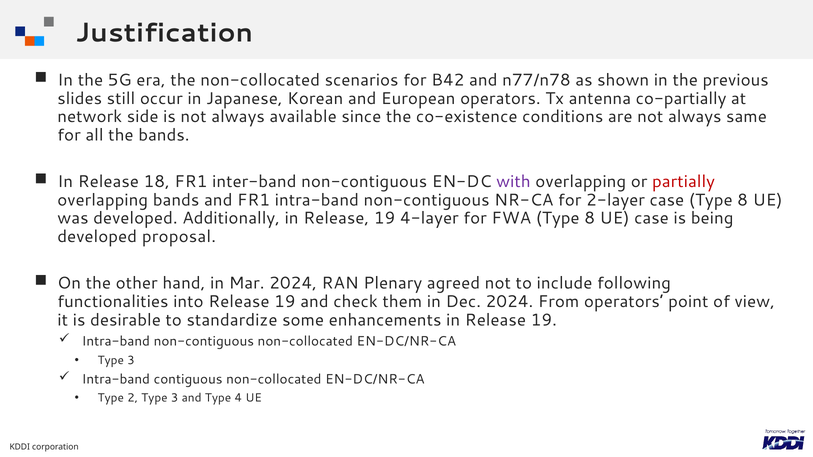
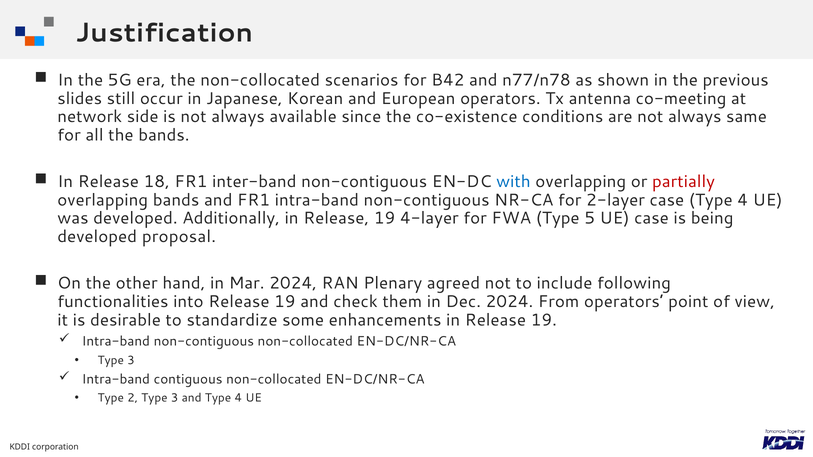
co-partially: co-partially -> co-meeting (681, 99)
with colour: purple -> blue (513, 182)
case Type 8: 8 -> 4 (743, 200)
FWA Type 8: 8 -> 5 (590, 218)
